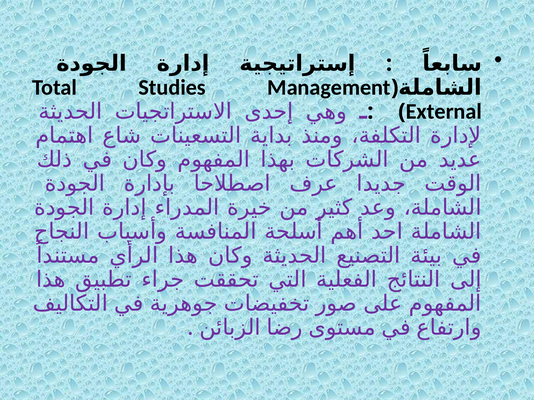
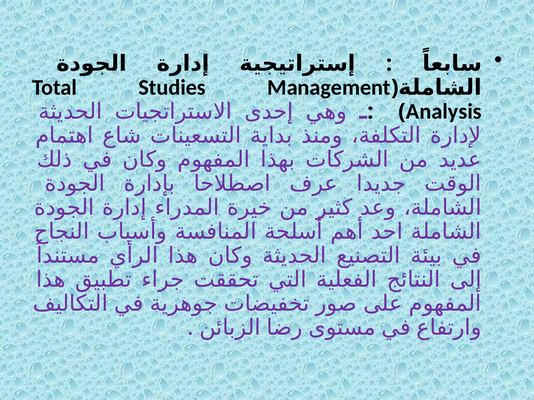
External: External -> Analysis (444, 112)
